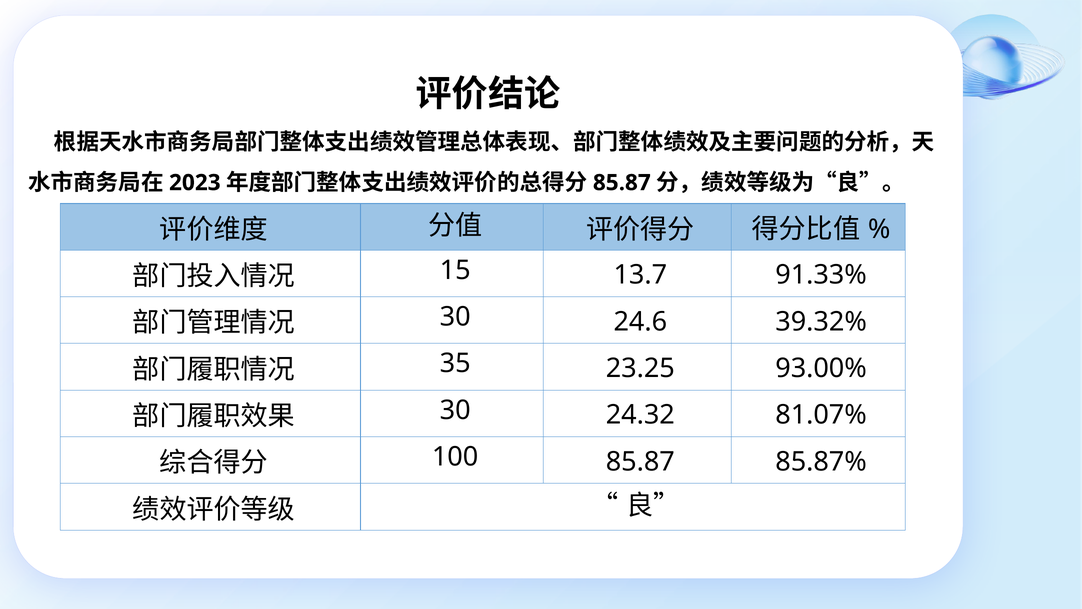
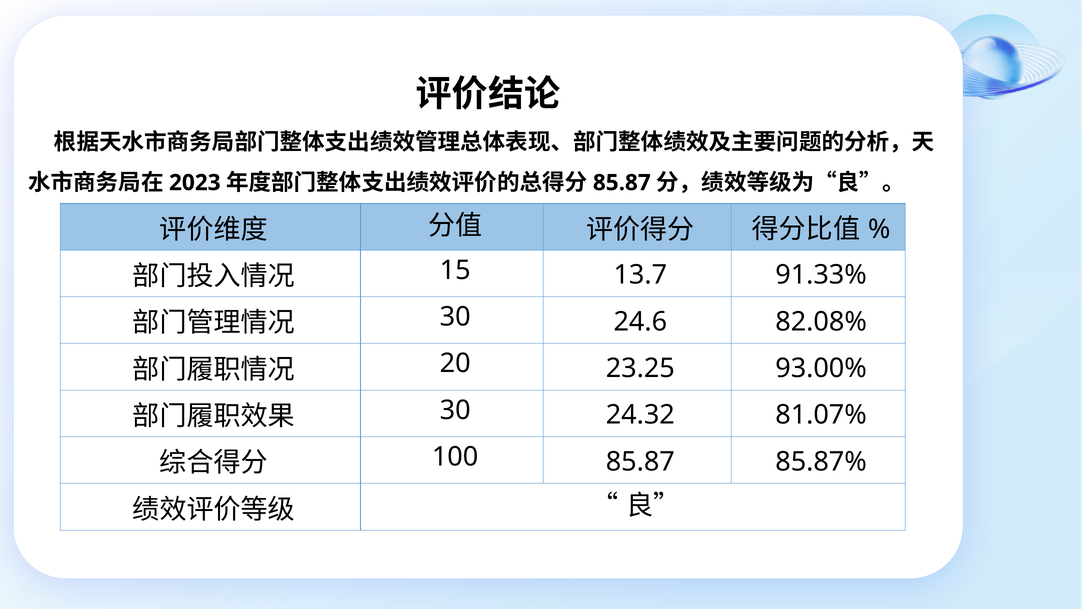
39.32%: 39.32% -> 82.08% (821, 321)
35: 35 -> 20 (455, 363)
